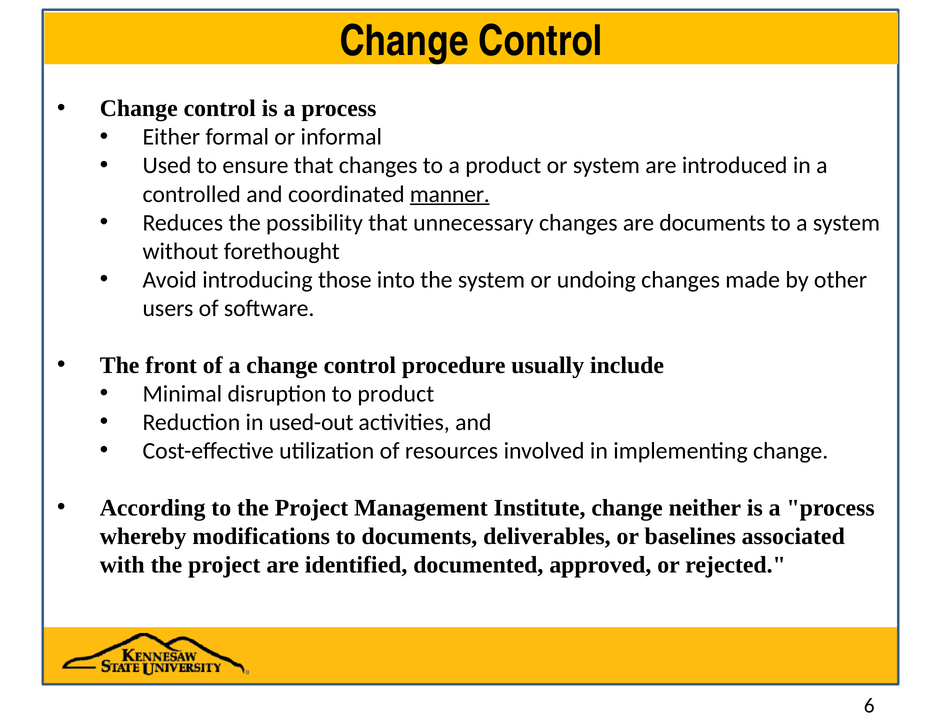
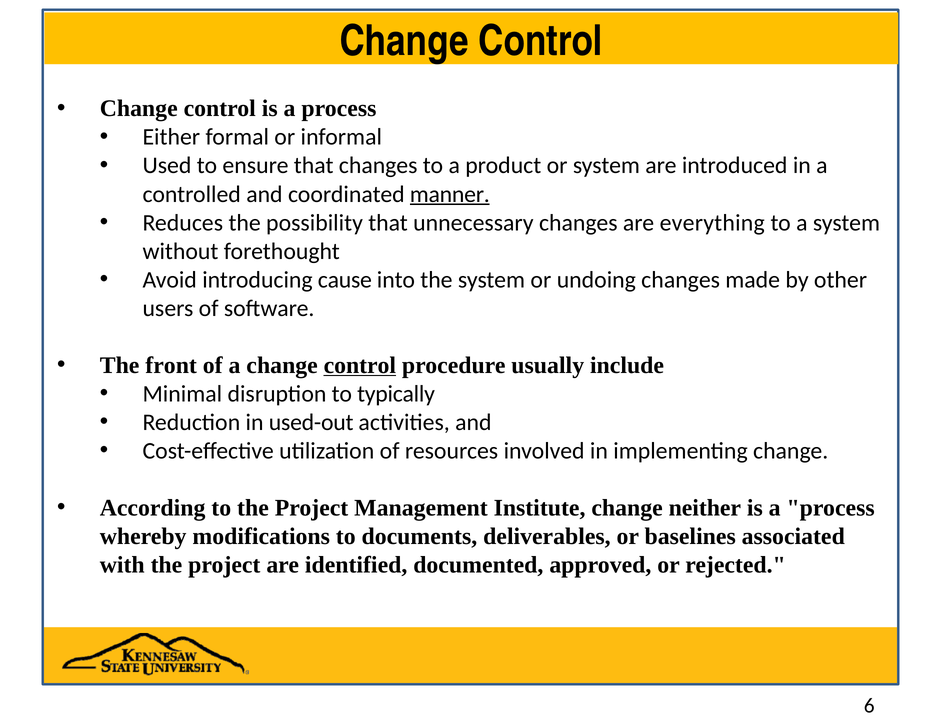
are documents: documents -> everything (712, 223)
those: those -> cause (345, 280)
control underline: none -> present (360, 365)
to product: product -> typically (396, 394)
